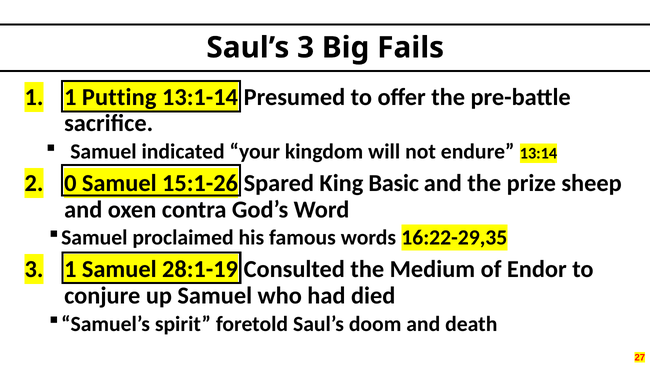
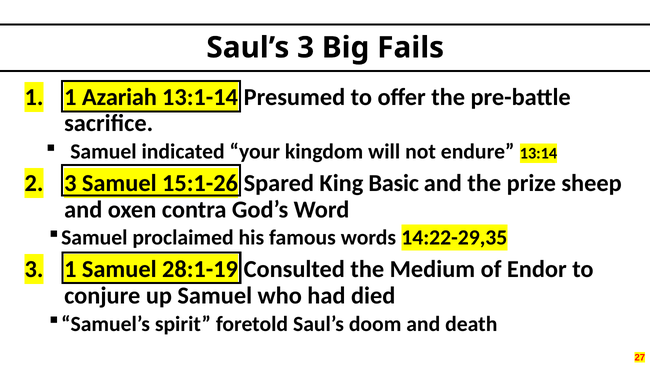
Putting: Putting -> Azariah (119, 97)
0: 0 -> 3 (70, 184)
16:22-29,35: 16:22-29,35 -> 14:22-29,35 (454, 238)
